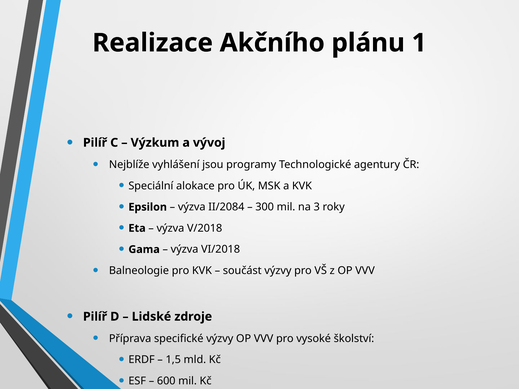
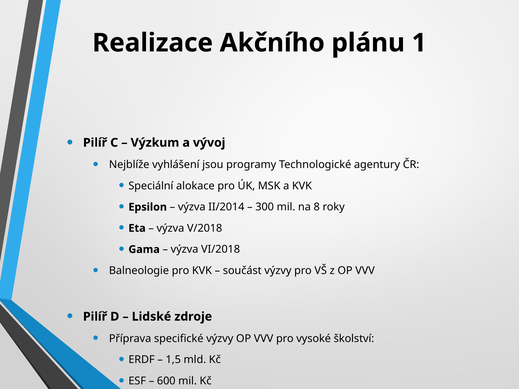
II/2084: II/2084 -> II/2014 (226, 207)
3: 3 -> 8 (317, 207)
